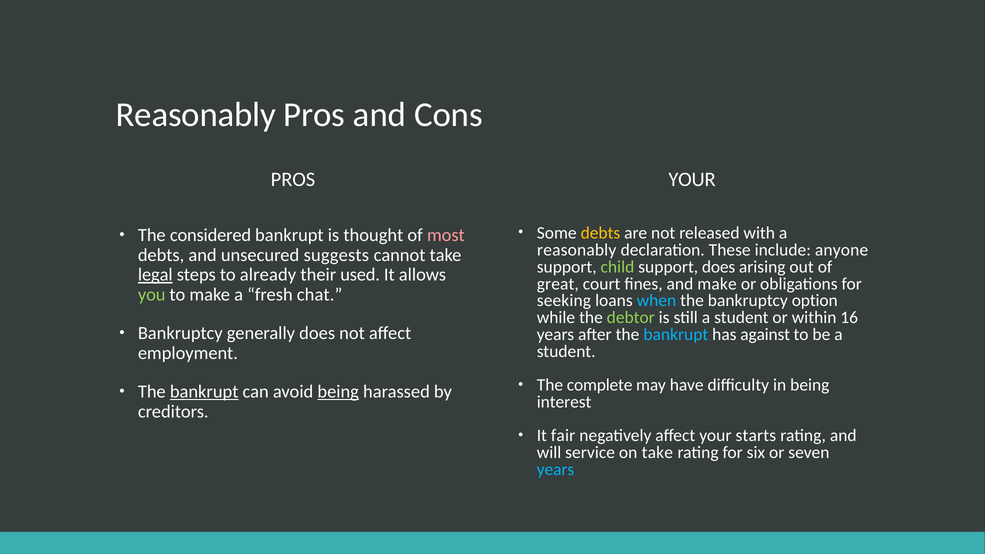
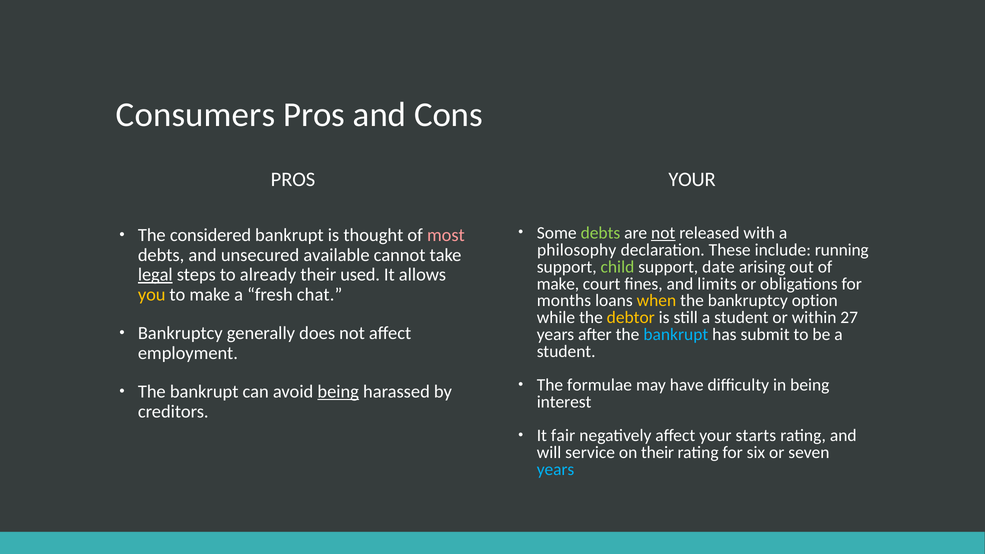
Reasonably: Reasonably -> Consumers (196, 115)
debts colour: yellow -> light green (600, 233)
not underline: none -> present (663, 233)
reasonably: reasonably -> philosophy (577, 250)
anyone: anyone -> running (842, 250)
suggests: suggests -> available (336, 255)
support does: does -> date (718, 267)
great: great -> make (558, 284)
and make: make -> limits (717, 284)
you colour: light green -> yellow (152, 295)
seeking: seeking -> months (564, 301)
when colour: light blue -> yellow (656, 301)
debtor colour: light green -> yellow (631, 318)
16: 16 -> 27 (849, 318)
against: against -> submit (765, 335)
complete: complete -> formulae (600, 385)
bankrupt underline: present -> none (204, 392)
on take: take -> their (658, 453)
